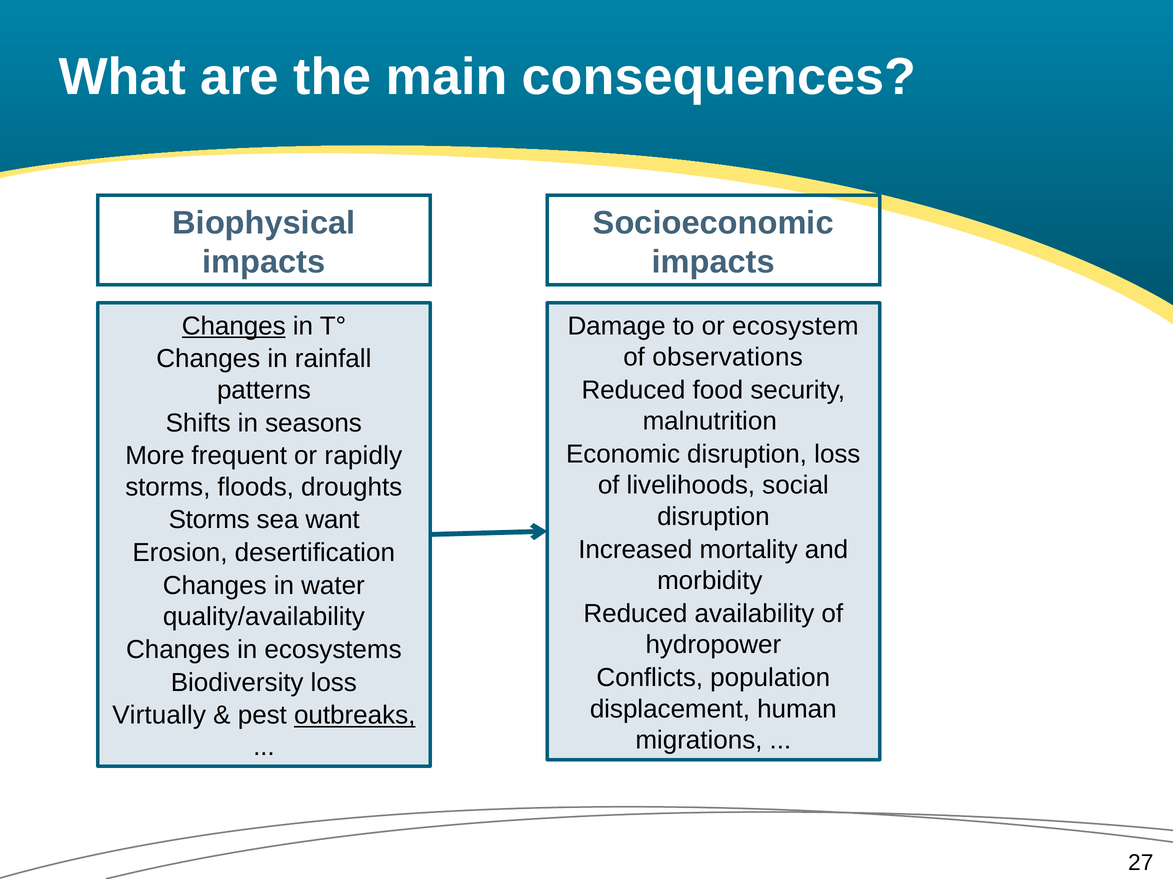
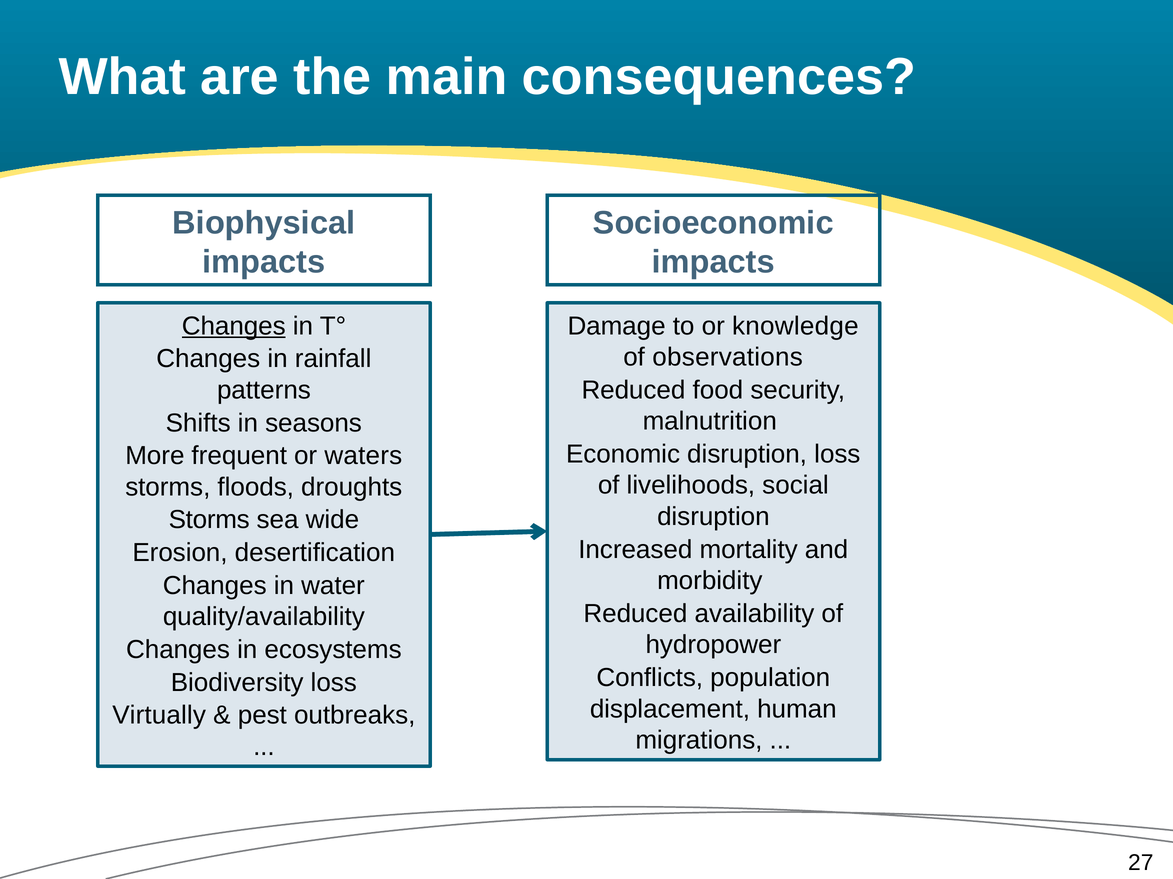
ecosystem: ecosystem -> knowledge (795, 326)
rapidly: rapidly -> waters (363, 456)
want: want -> wide (332, 520)
outbreaks underline: present -> none (355, 716)
